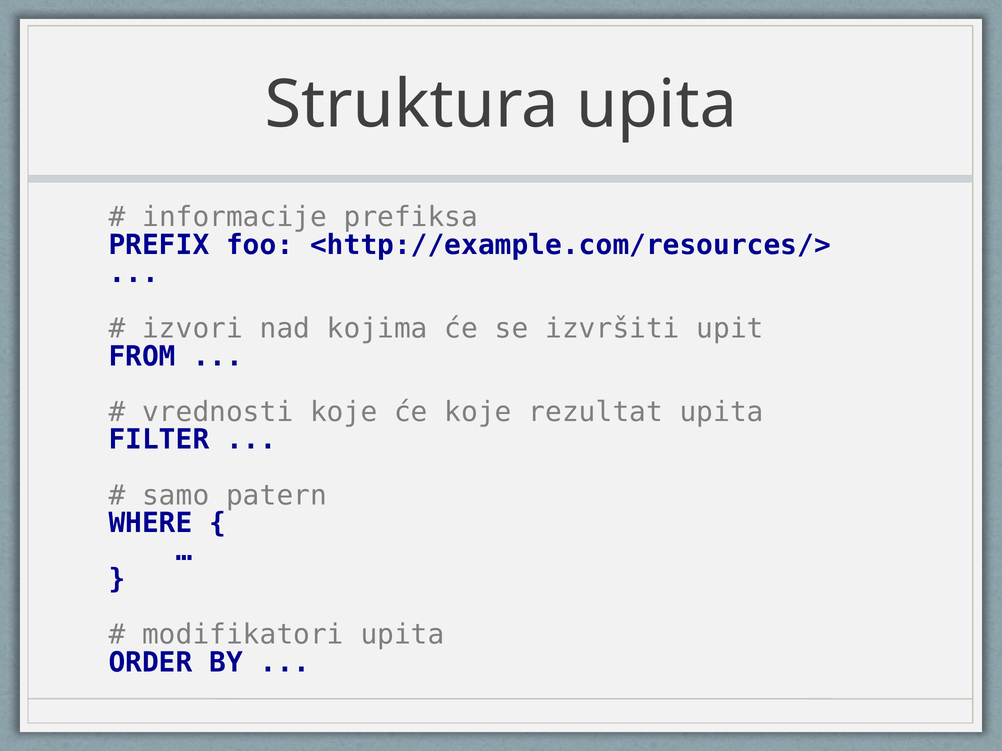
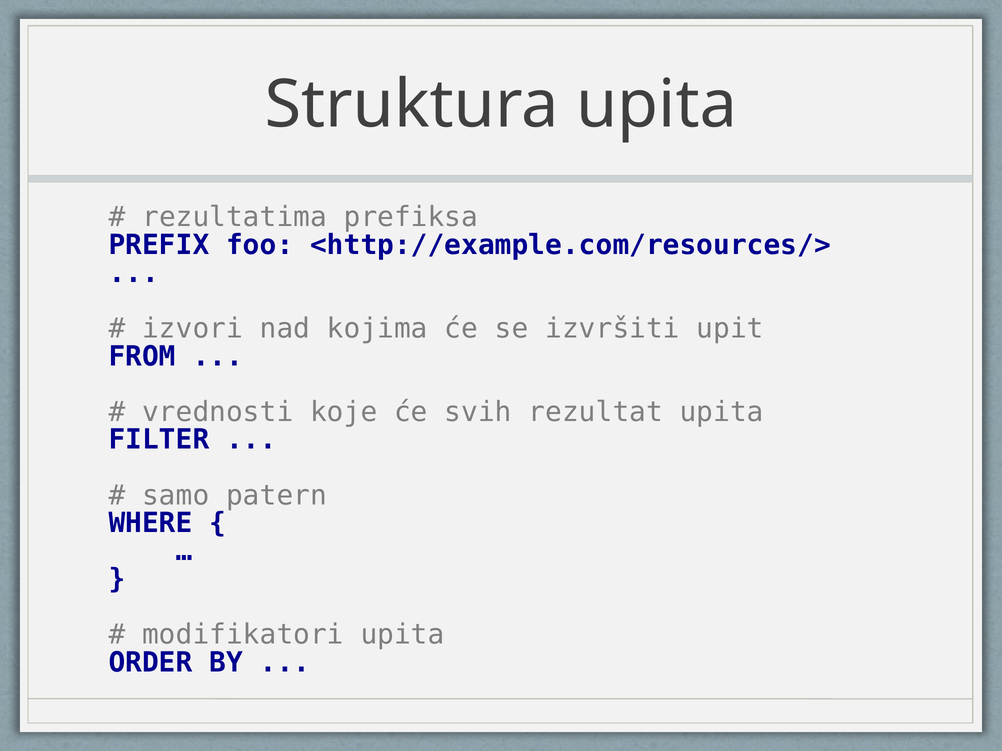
informacije: informacije -> rezultatima (235, 217)
će koje: koje -> svih (478, 412)
